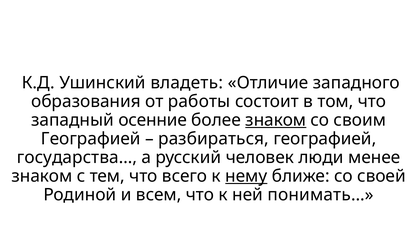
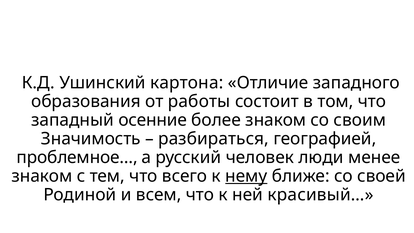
владеть: владеть -> картона (187, 83)
знаком underline: present -> none (276, 120)
Географией: Географией -> Значимость (91, 139)
государства…: государства… -> проблемное… (77, 157)
понимать…: понимать… -> красивый… (321, 195)
